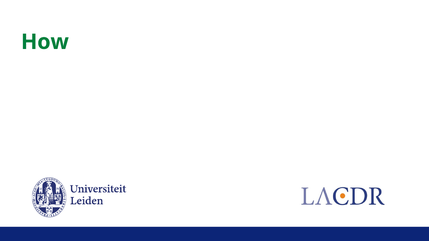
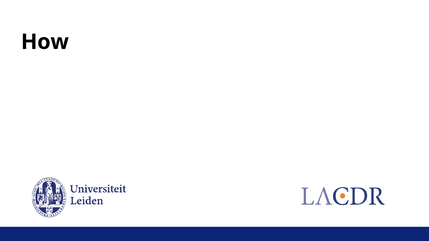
How colour: green -> black (45, 42)
